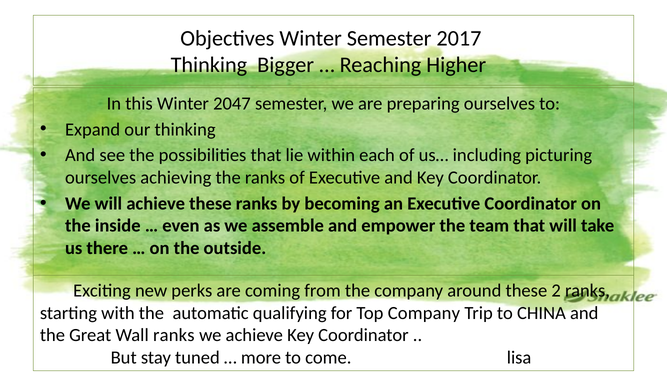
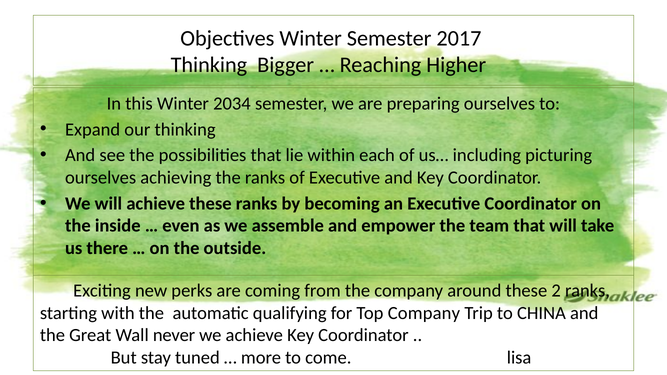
2047: 2047 -> 2034 (232, 103)
Wall ranks: ranks -> never (174, 336)
